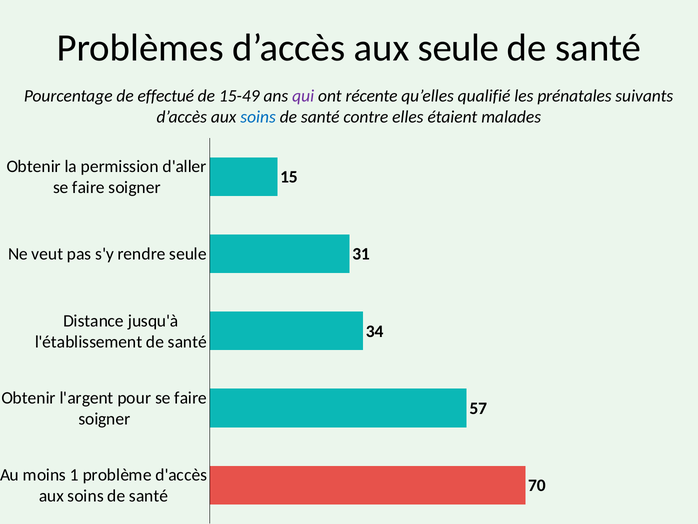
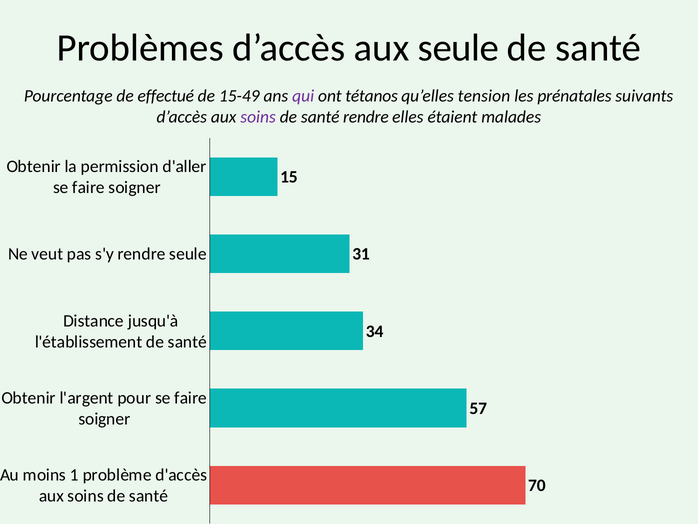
récente: récente -> tétanos (372, 96)
qualifié: qualifié -> tension (484, 96)
soins colour: blue -> purple (258, 117)
santé contre: contre -> rendre (366, 117)
